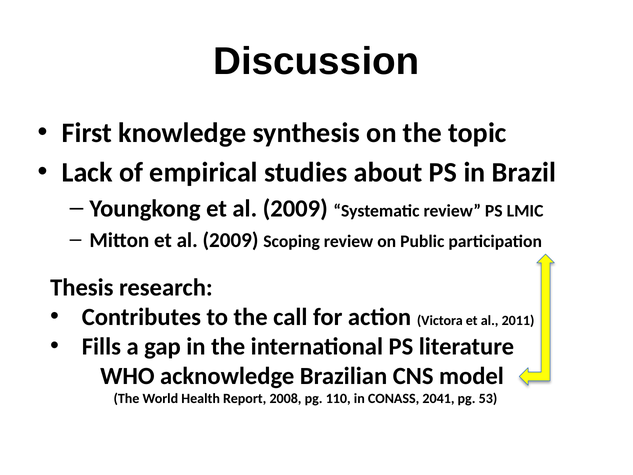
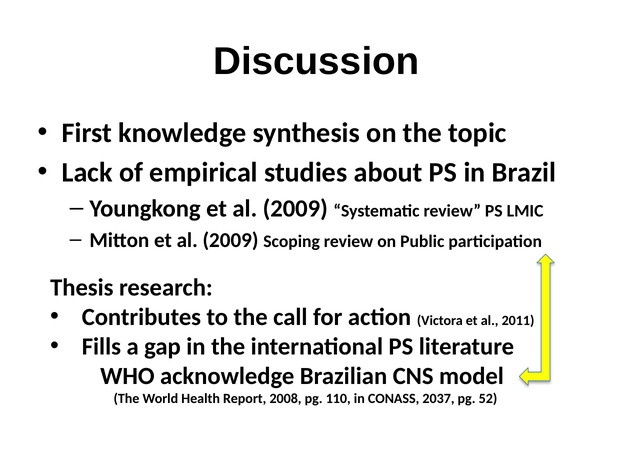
2041: 2041 -> 2037 (438, 399)
53: 53 -> 52 (488, 399)
